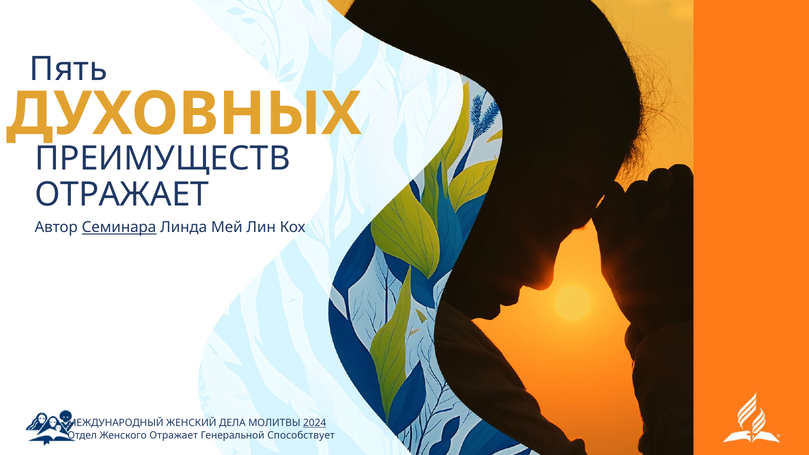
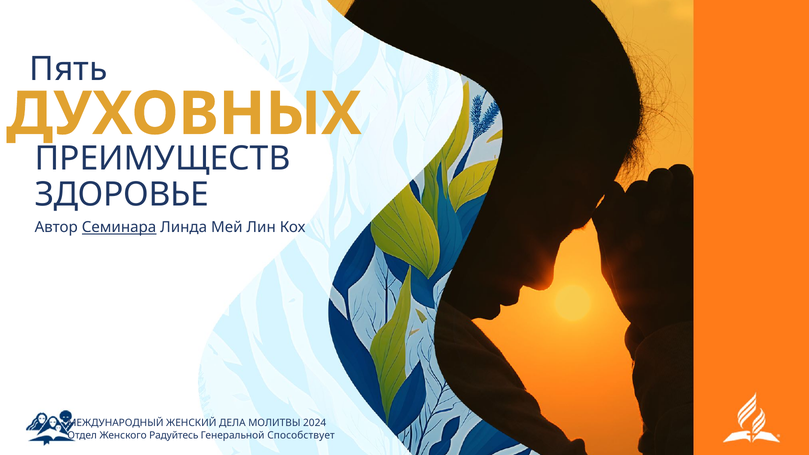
ОТРАЖАЕТ: ОТРАЖАЕТ -> ЗДОРОВЬЕ (122, 195)
2024 underline: present -> none (315, 423)
Женского Отражает: Отражает -> Радуйтесь (174, 435)
